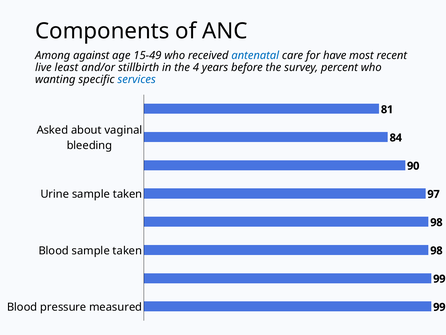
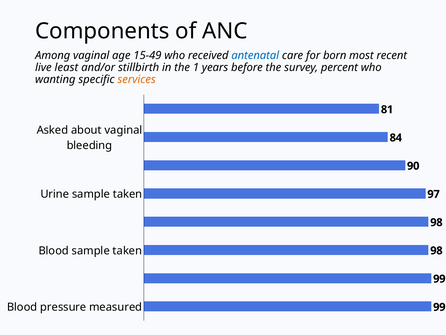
Among against: against -> vaginal (91, 55)
have: have -> born (335, 55)
4: 4 -> 1 (196, 67)
services colour: blue -> orange (137, 79)
